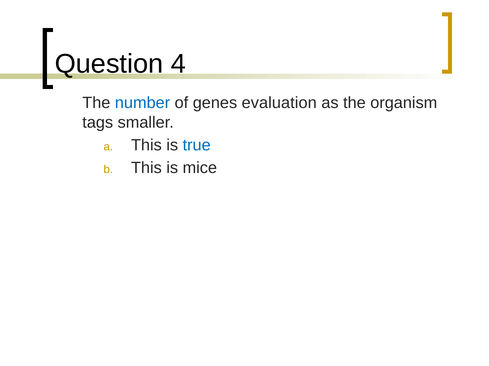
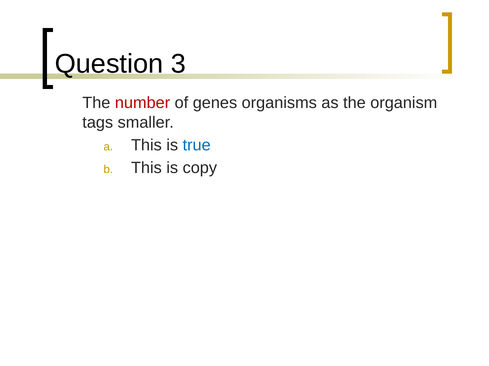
4: 4 -> 3 (178, 64)
number colour: blue -> red (143, 103)
evaluation: evaluation -> organisms (279, 103)
mice: mice -> copy (200, 168)
